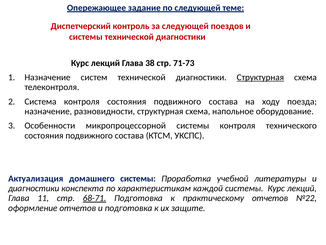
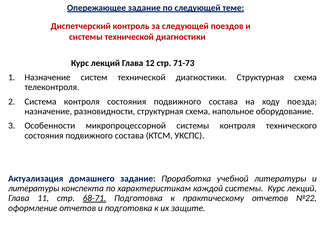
38: 38 -> 12 (150, 63)
Структурная underline: present -> none (260, 77)
домашнего системы: системы -> задание (138, 178)
диагностики: диагностики -> литературы (34, 188)
